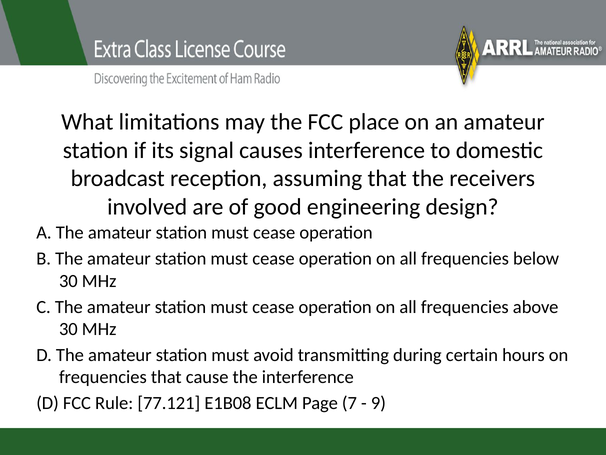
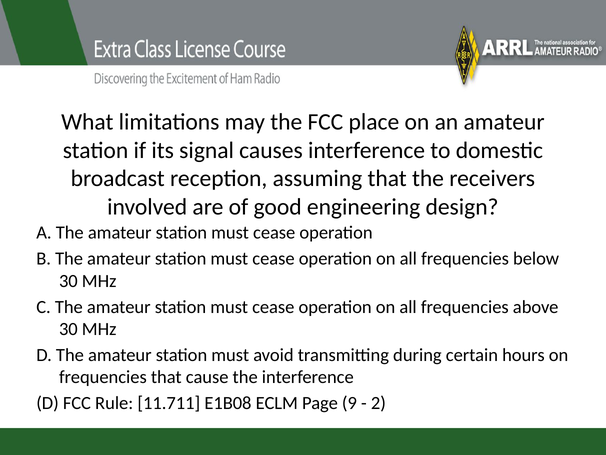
77.121: 77.121 -> 11.711 (169, 403)
7: 7 -> 9 (349, 403)
9: 9 -> 2 (378, 403)
